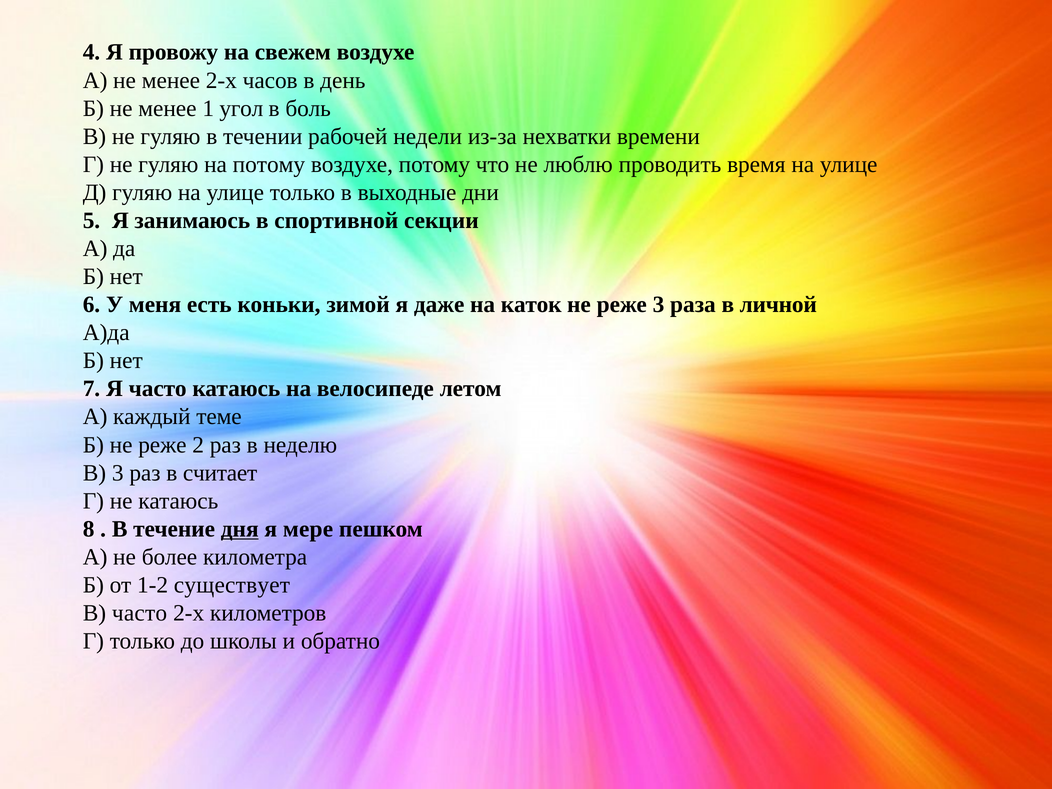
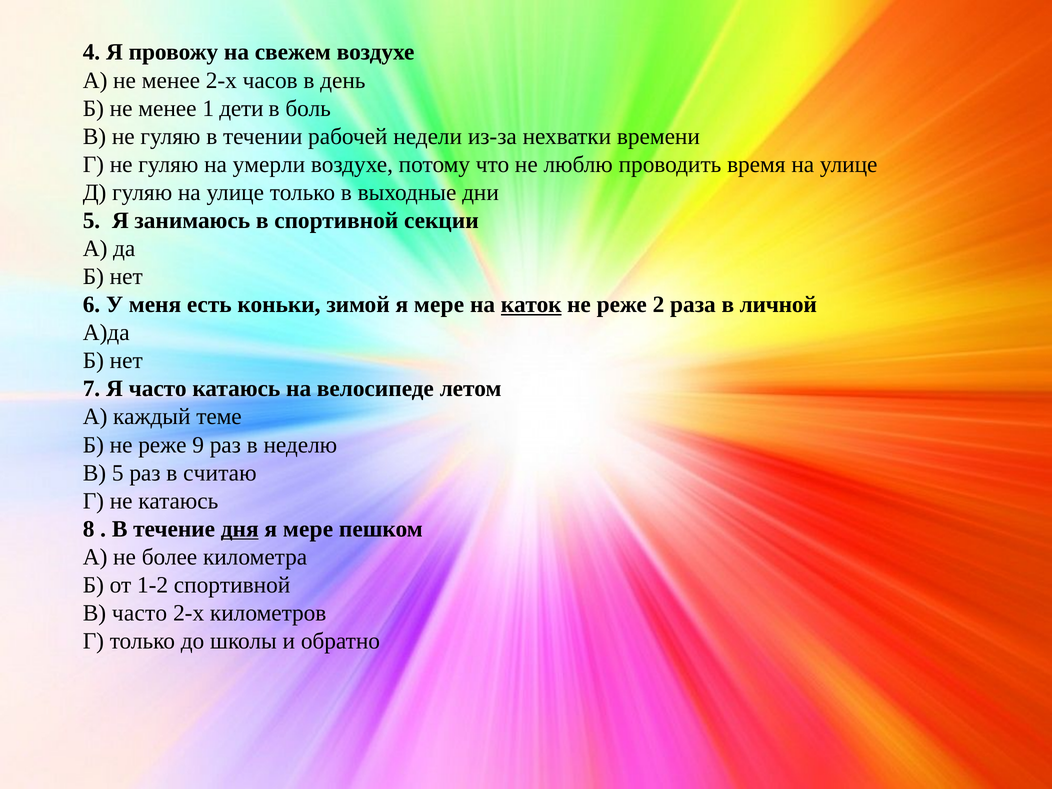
угол: угол -> дети (241, 108)
на потому: потому -> умерли (269, 164)
зимой я даже: даже -> мере (439, 305)
каток underline: none -> present (531, 305)
реже 3: 3 -> 2 (659, 305)
2: 2 -> 9 (198, 445)
В 3: 3 -> 5 (118, 473)
считает: считает -> считаю (220, 473)
1-2 существует: существует -> спортивной (232, 585)
